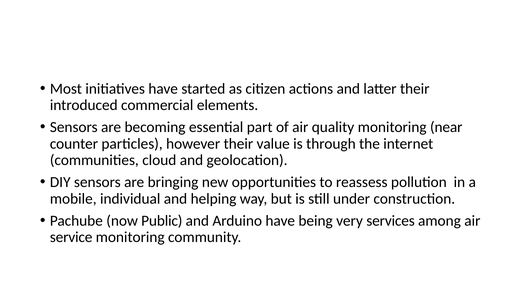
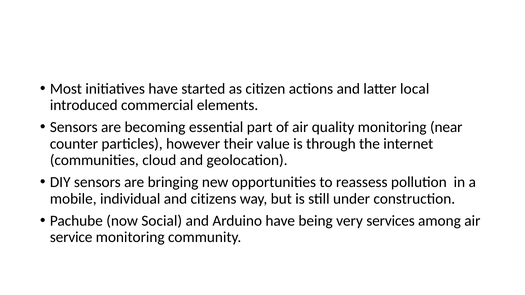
latter their: their -> local (415, 89)
helping: helping -> citizens (214, 199)
Public: Public -> Social (162, 221)
